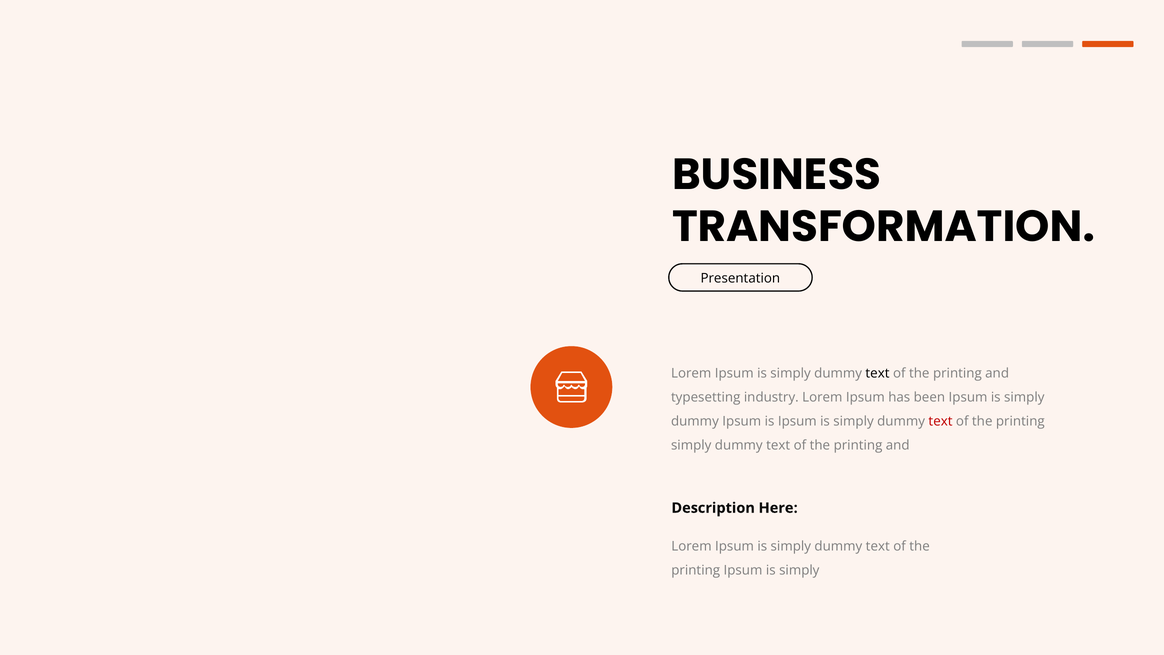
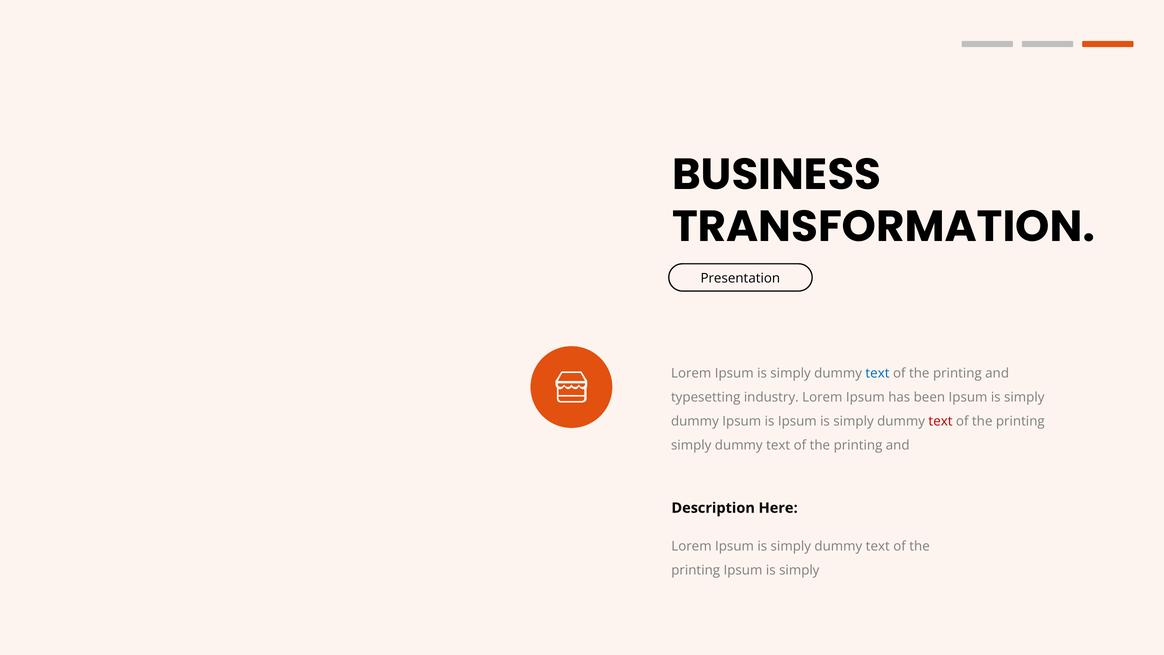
text colour: black -> blue (877, 373)
